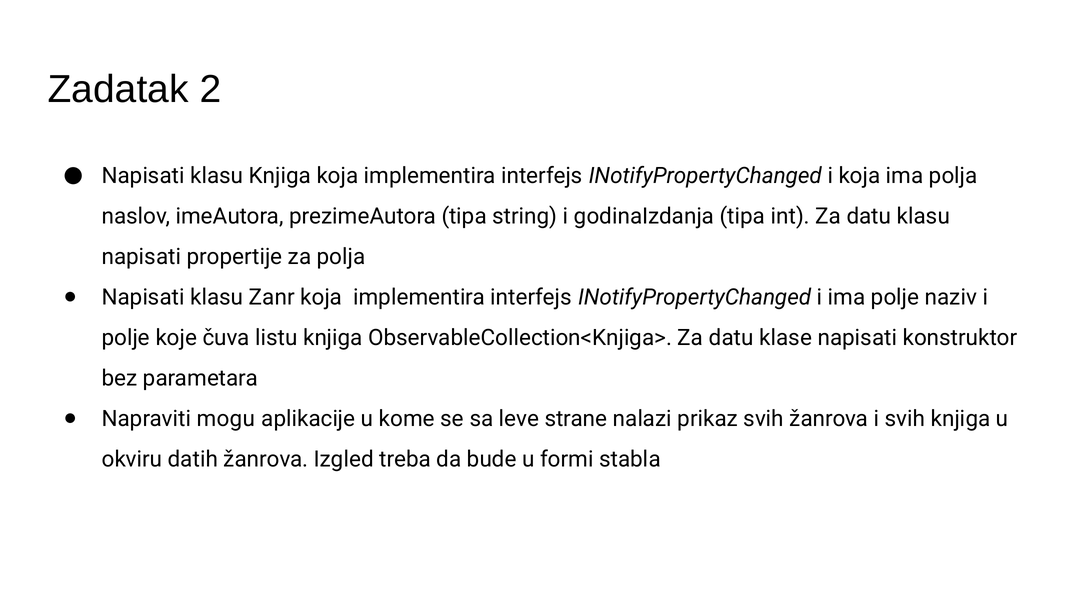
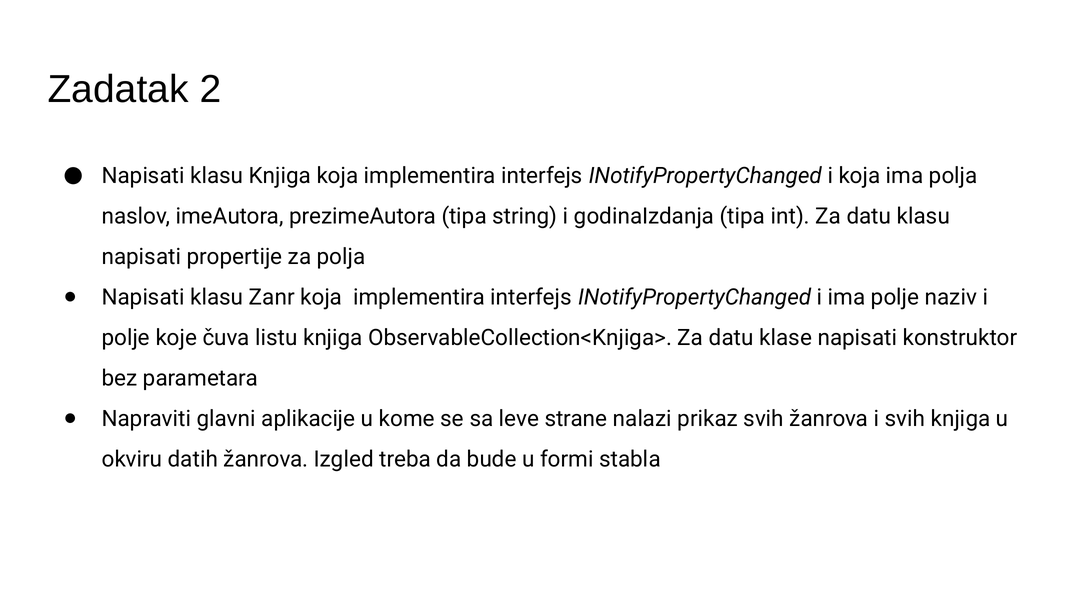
mogu: mogu -> glavni (226, 419)
